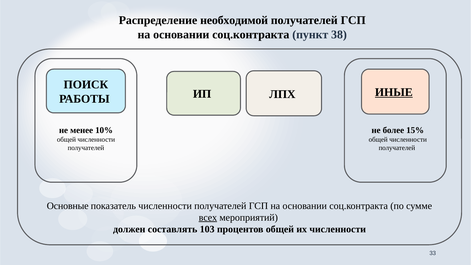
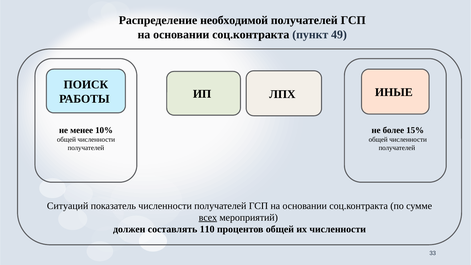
38: 38 -> 49 (339, 34)
ИНЫЕ underline: present -> none (394, 92)
Основные: Основные -> Ситуаций (68, 206)
103: 103 -> 110 (207, 229)
